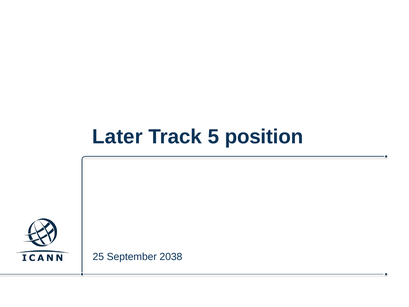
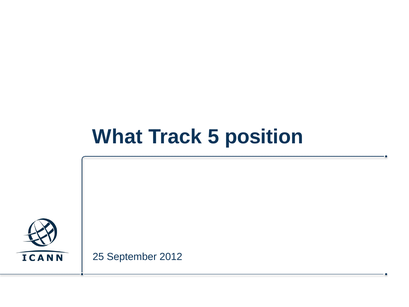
Later: Later -> What (117, 137)
2038: 2038 -> 2012 (171, 257)
